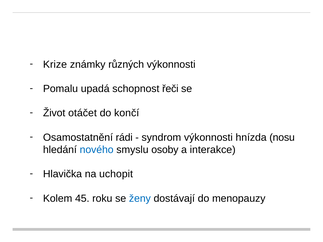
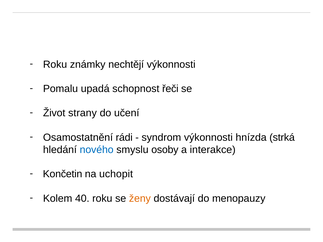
Krize: Krize -> Roku (55, 64)
různých: různých -> nechtějí (126, 64)
otáčet: otáčet -> strany (83, 113)
končí: končí -> učení (127, 113)
nosu: nosu -> strká (282, 138)
Hlavička: Hlavička -> Končetin (63, 174)
45: 45 -> 40 (82, 199)
ženy colour: blue -> orange (140, 199)
